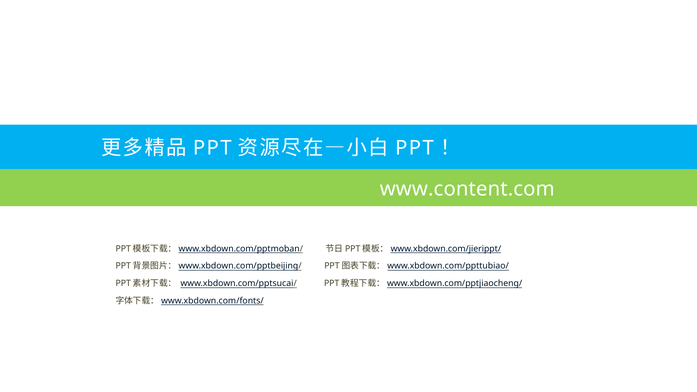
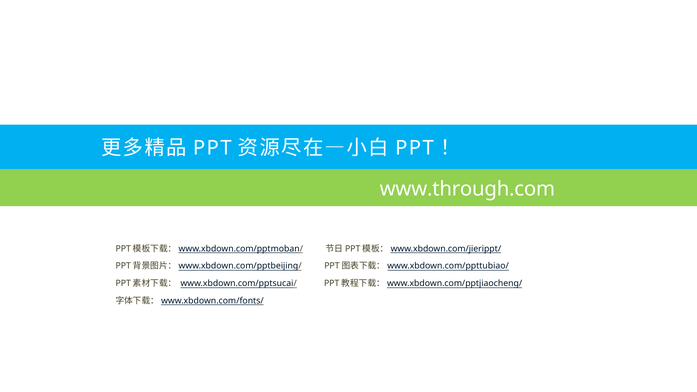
www.content.com: www.content.com -> www.through.com (467, 189)
